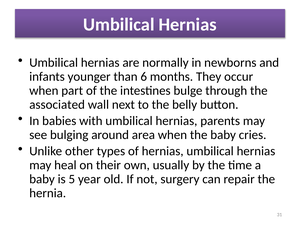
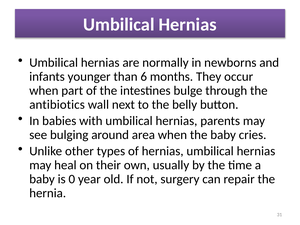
associated: associated -> antibiotics (57, 105)
5: 5 -> 0 (72, 179)
